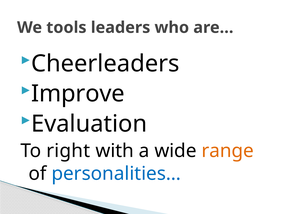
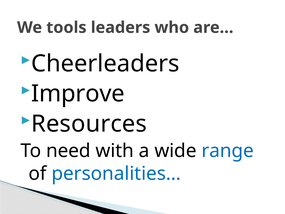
Evaluation: Evaluation -> Resources (89, 124)
right: right -> need (68, 151)
range colour: orange -> blue (228, 151)
